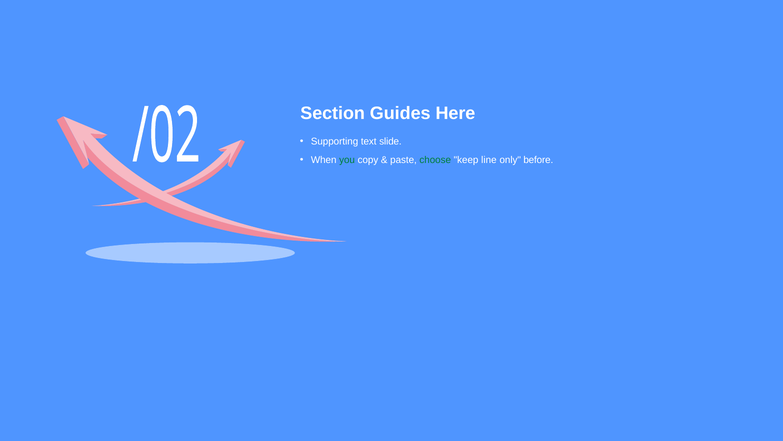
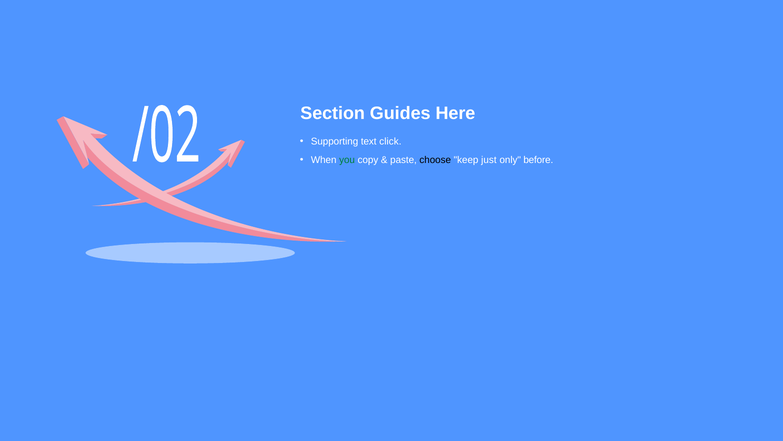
slide: slide -> click (390, 141)
choose colour: green -> black (435, 160)
line: line -> just (489, 160)
